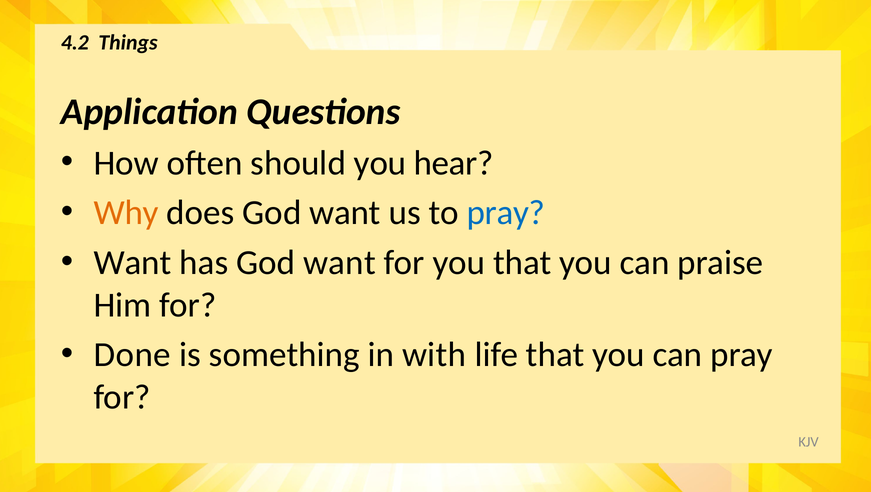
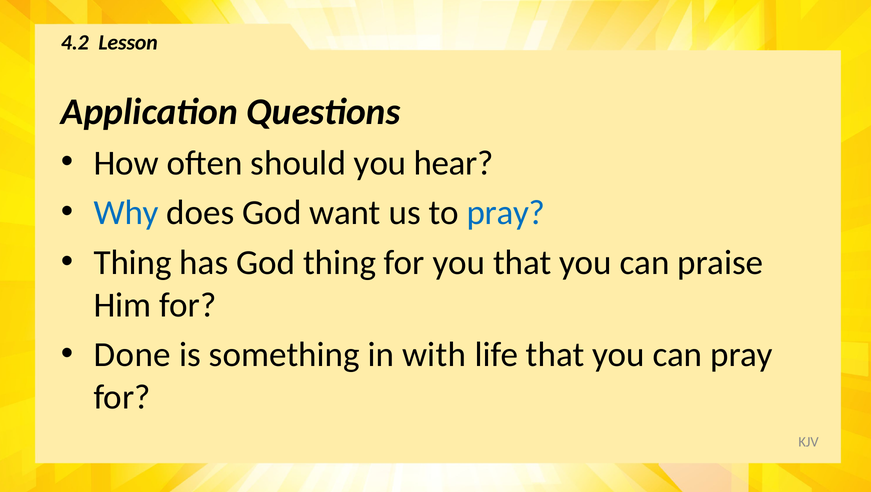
Things: Things -> Lesson (128, 42)
Why colour: orange -> blue (126, 213)
Want: Want -> Thing (133, 262)
has God want: want -> thing (340, 262)
